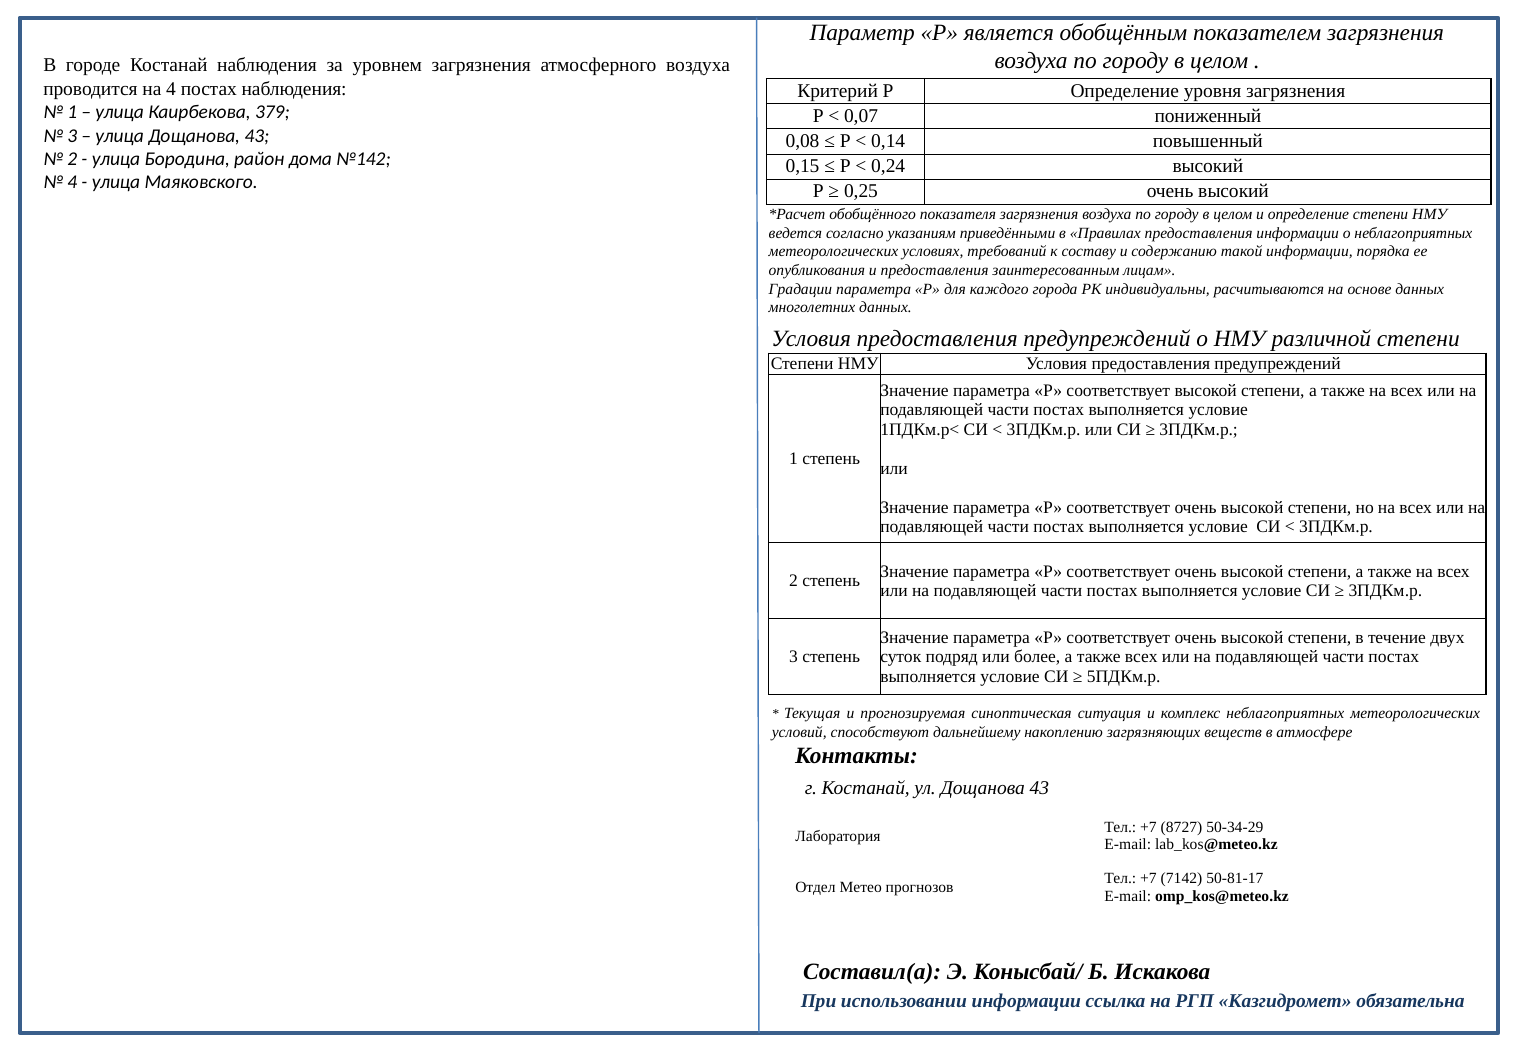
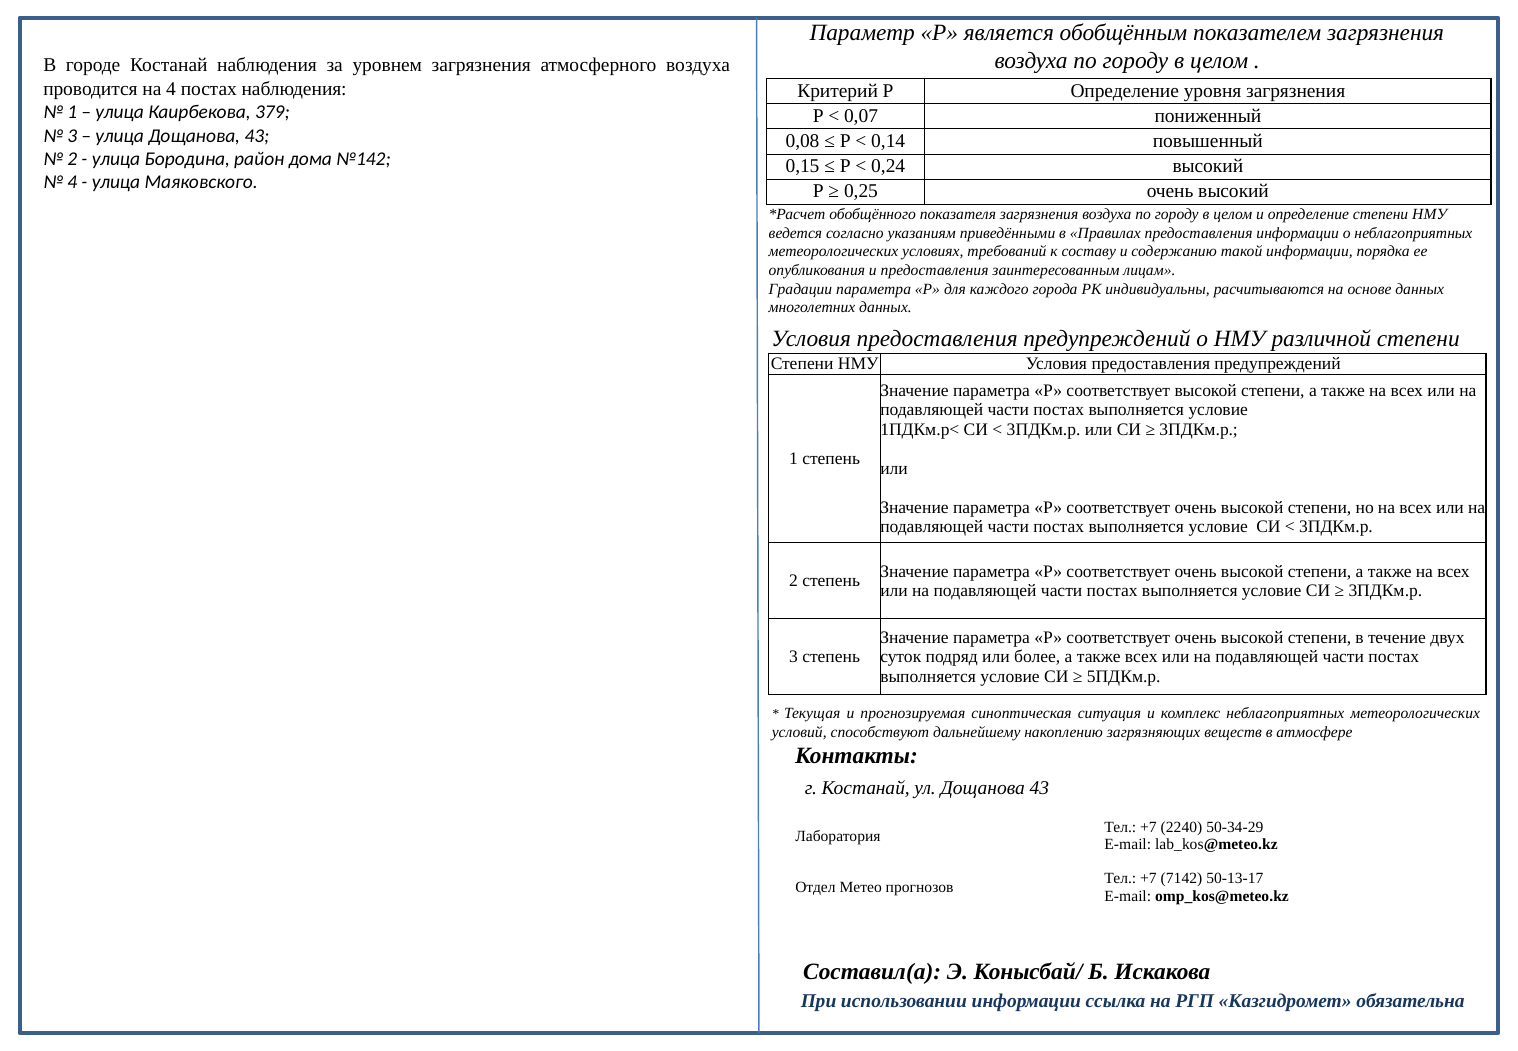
8727: 8727 -> 2240 (1181, 827)
50-81-17: 50-81-17 -> 50-13-17 (1235, 879)
